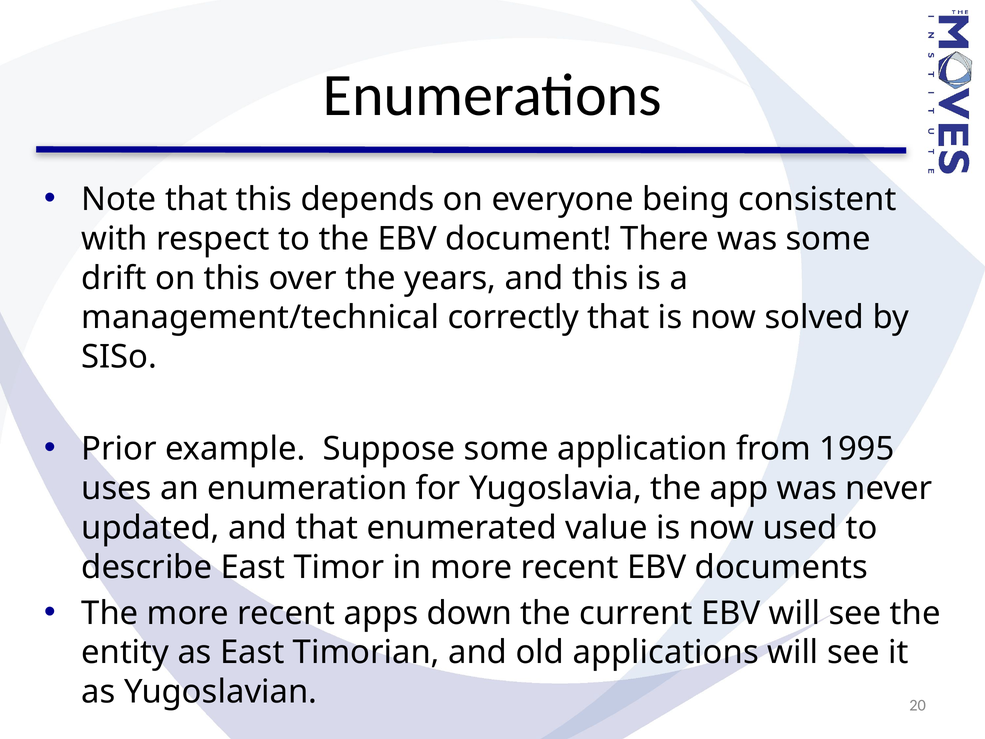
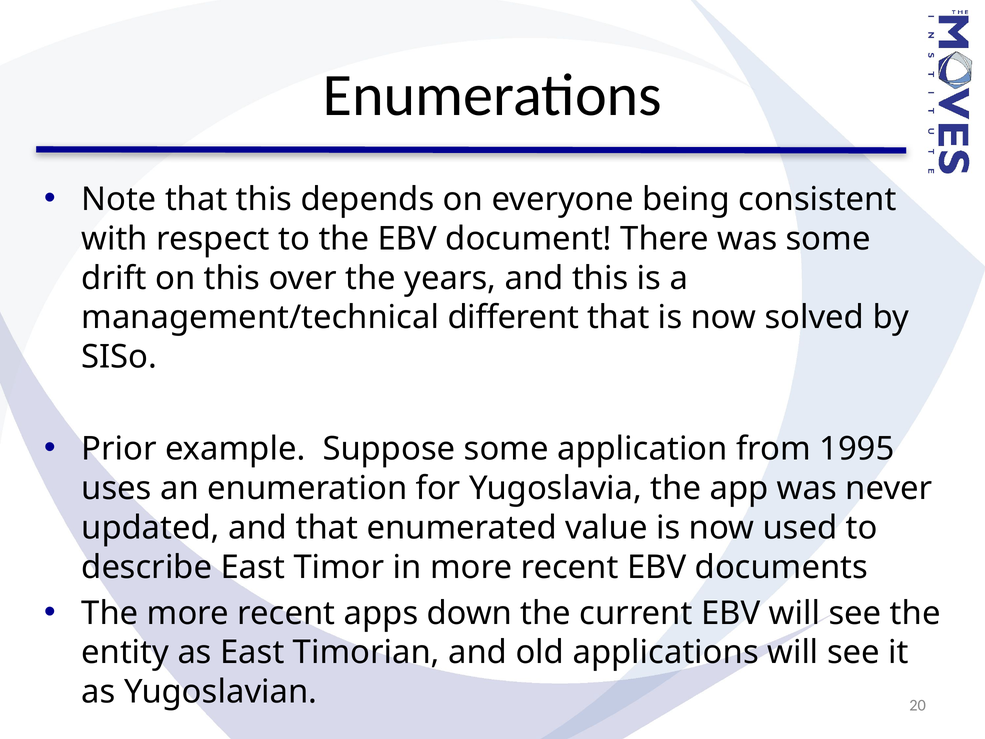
correctly: correctly -> different (513, 318)
